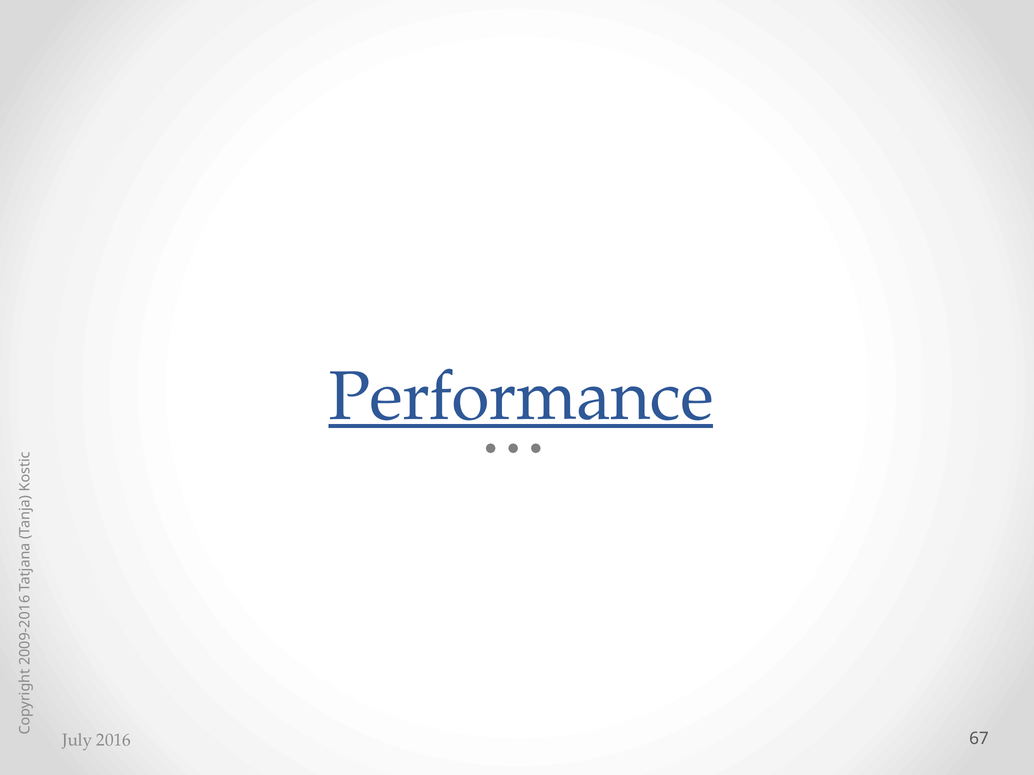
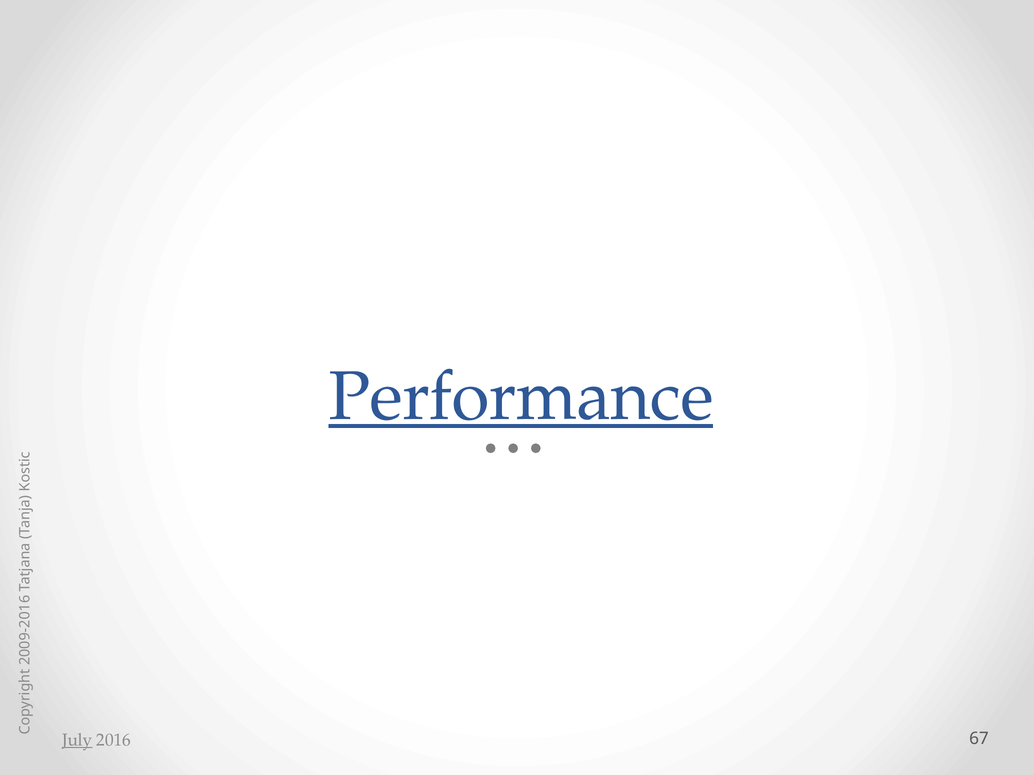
July underline: none -> present (77, 741)
